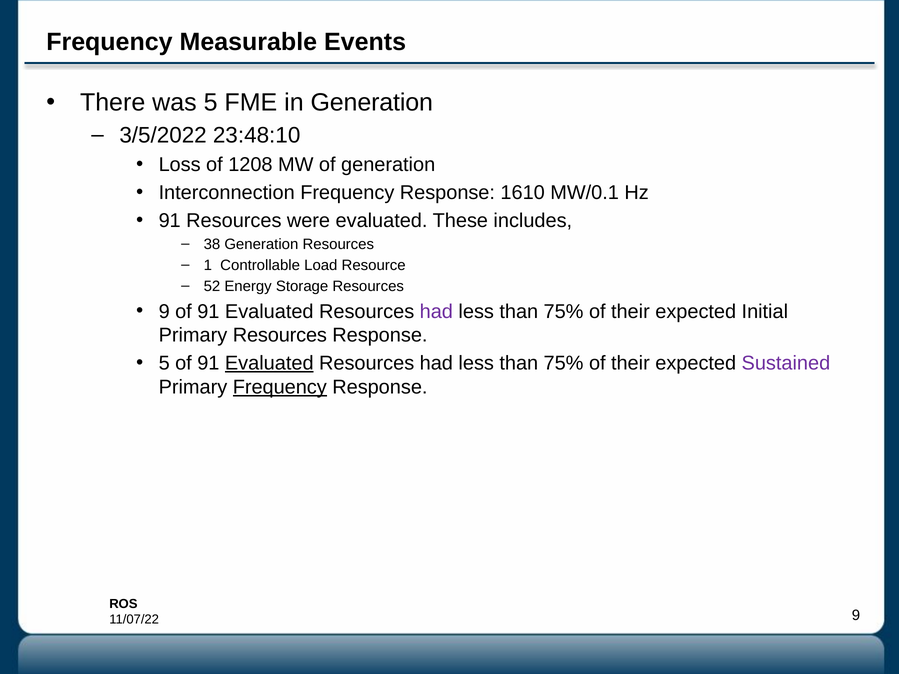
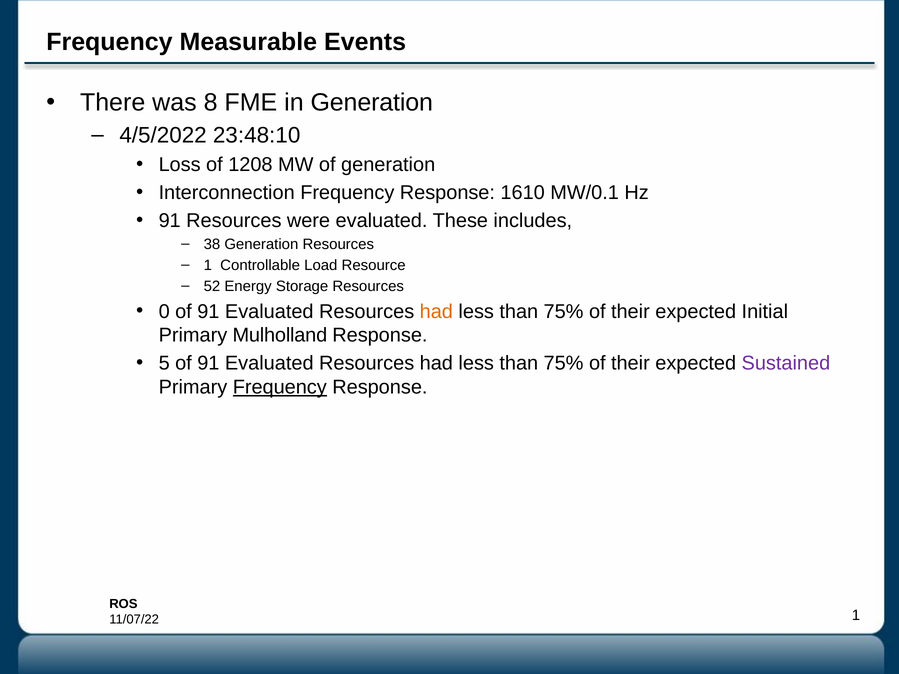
was 5: 5 -> 8 (211, 103)
3/5/2022: 3/5/2022 -> 4/5/2022 (163, 136)
9: 9 -> 0 (164, 312)
had colour: purple -> orange (436, 312)
Primary Resources: Resources -> Mulholland (280, 335)
Evaluated underline: present -> none (269, 363)
9: 9 -> 1 (856, 616)
